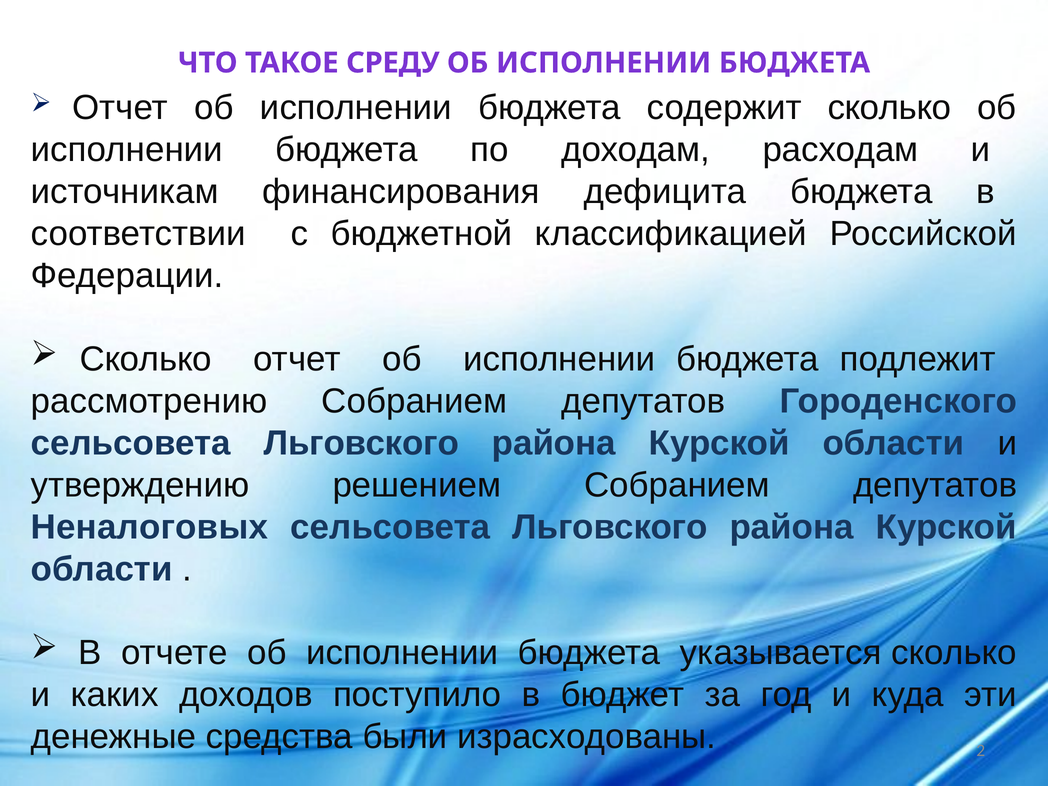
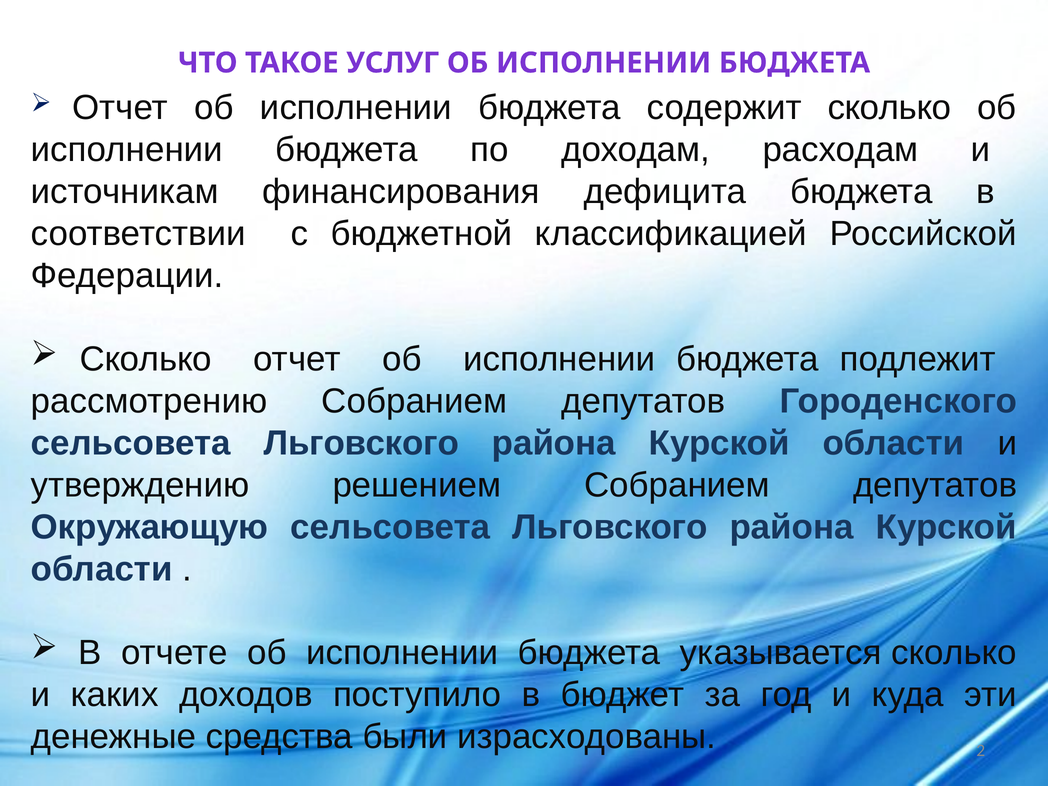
СРЕДУ: СРЕДУ -> УСЛУГ (393, 63)
Неналоговых: Неналоговых -> Окружающую (150, 527)
